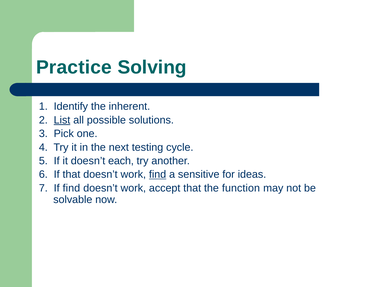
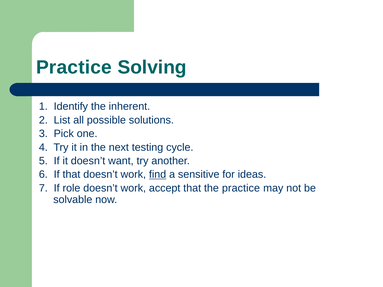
List underline: present -> none (62, 120)
each: each -> want (121, 161)
If find: find -> role (71, 188)
the function: function -> practice (241, 188)
